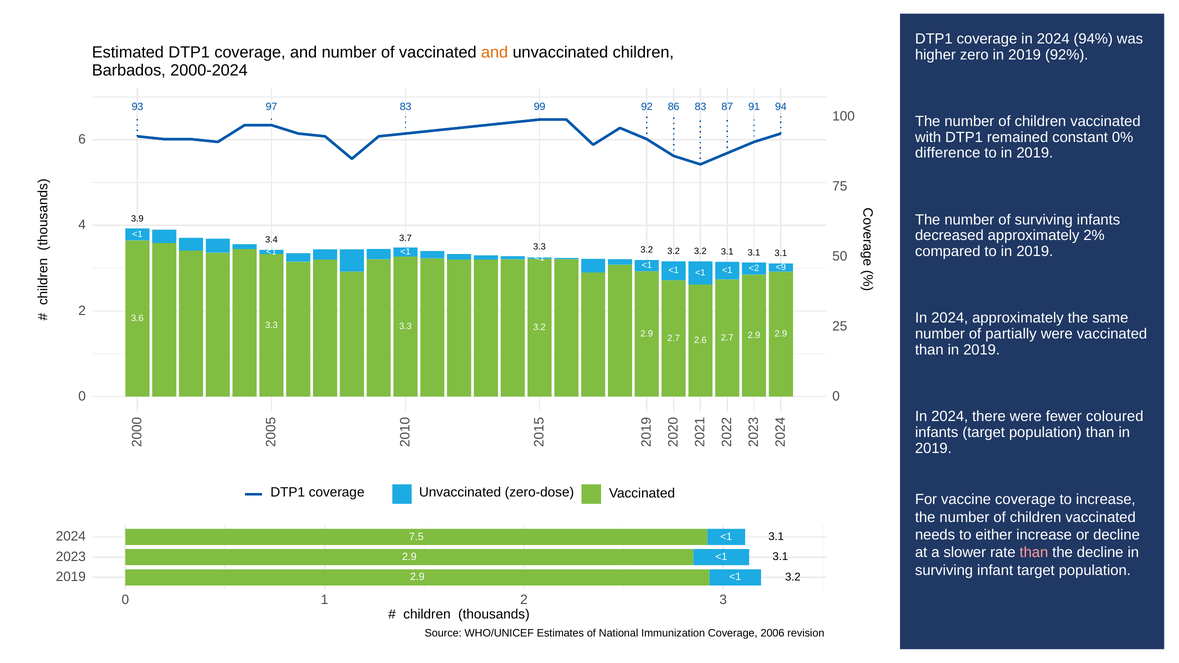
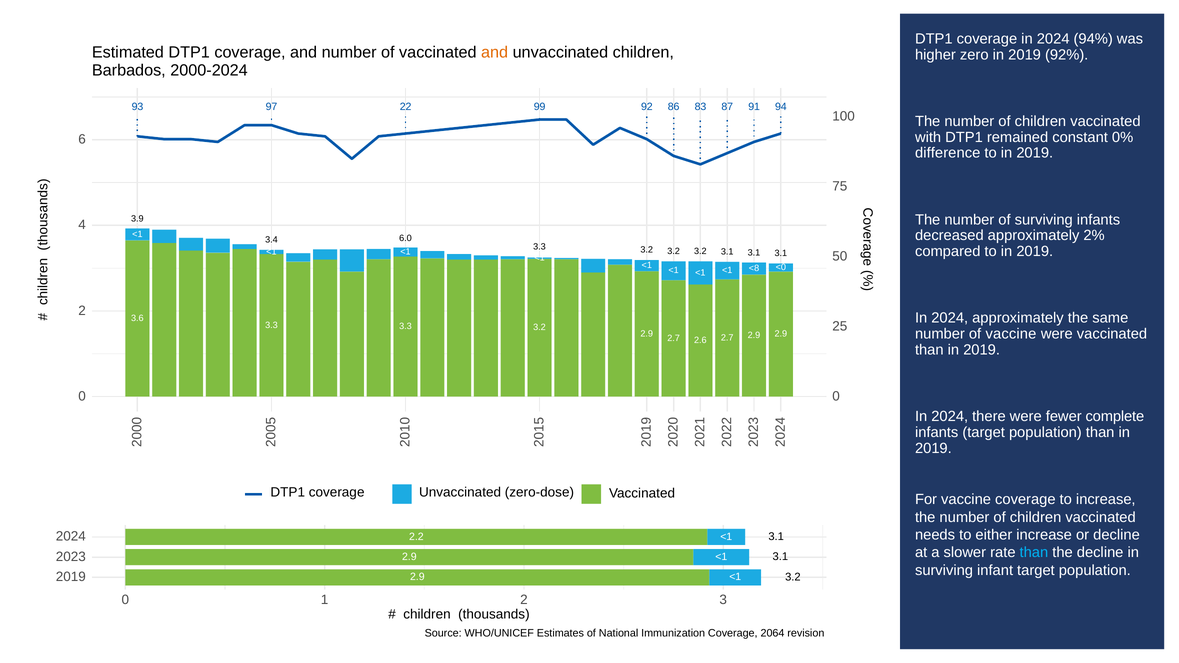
97 83: 83 -> 22 (406, 107)
3.7: 3.7 -> 6.0 (405, 238)
<9: <9 -> <0 (781, 267)
<2: <2 -> <8 (754, 268)
of partially: partially -> vaccine (1011, 334)
coloured: coloured -> complete (1115, 417)
7.5: 7.5 -> 2.2 (416, 537)
than colour: pink -> light blue (1034, 553)
2006: 2006 -> 2064 (773, 633)
